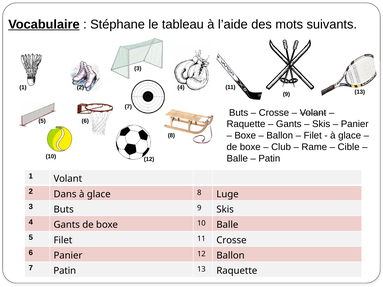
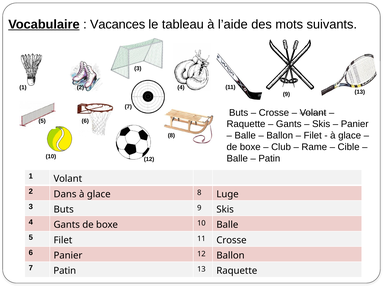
Stéphane: Stéphane -> Vacances (118, 24)
Boxe: Boxe -> Balle (245, 136)
